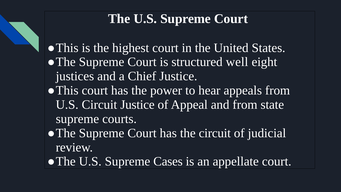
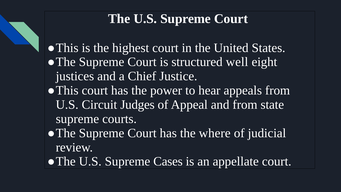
Circuit Justice: Justice -> Judges (137, 105)
the circuit: circuit -> where (215, 133)
